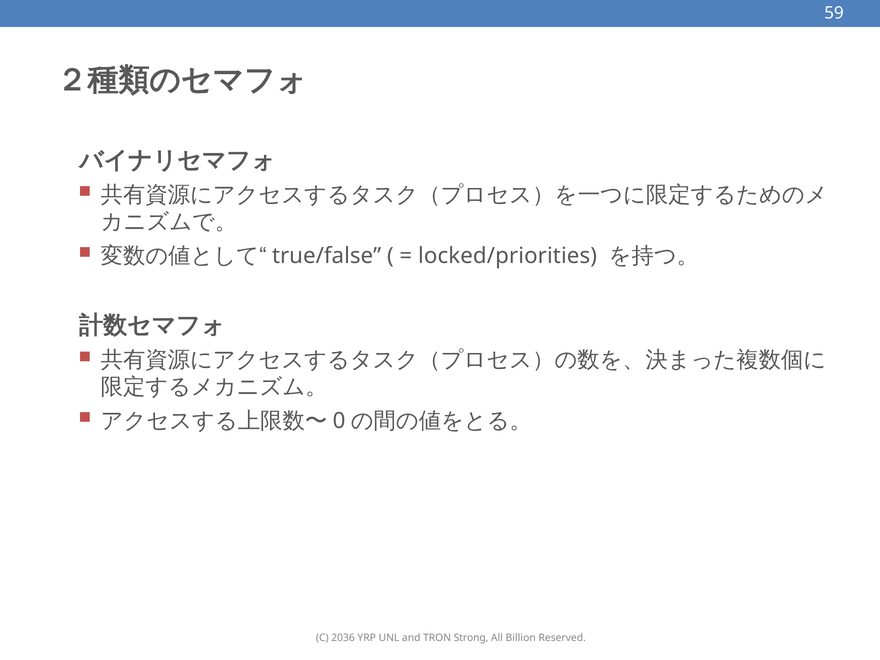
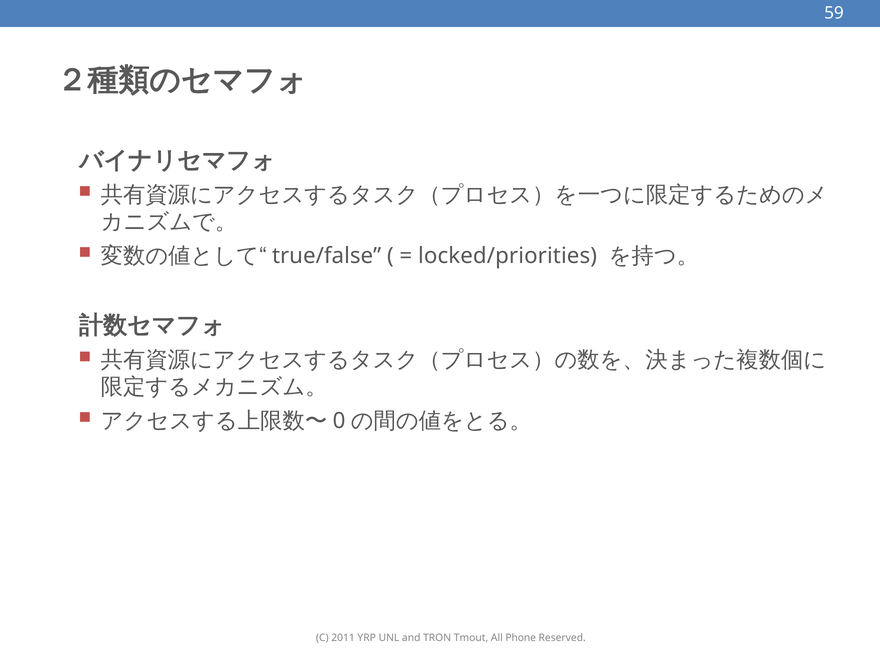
2036: 2036 -> 2011 (343, 638)
Strong: Strong -> Tmout (471, 638)
Billion: Billion -> Phone (521, 638)
